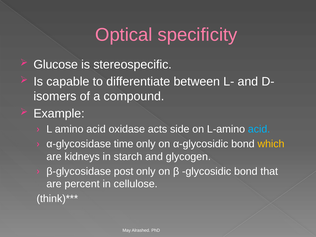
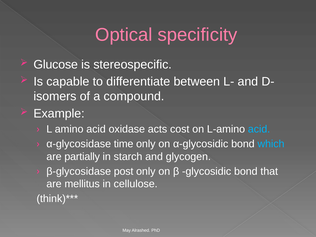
side: side -> cost (180, 129)
which colour: yellow -> light blue (271, 144)
kidneys: kidneys -> partially (82, 157)
percent: percent -> mellitus (82, 184)
